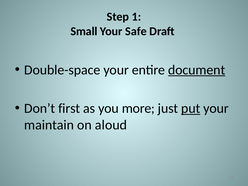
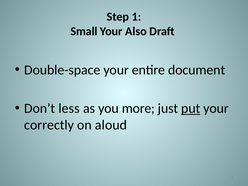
Safe: Safe -> Also (136, 31)
document underline: present -> none (197, 70)
first: first -> less (69, 108)
maintain: maintain -> correctly (49, 125)
